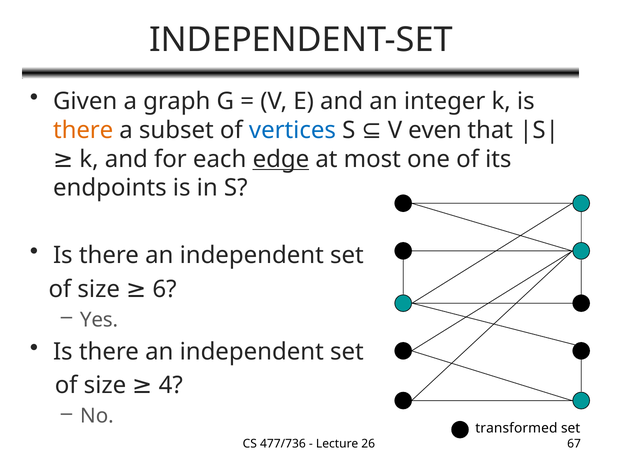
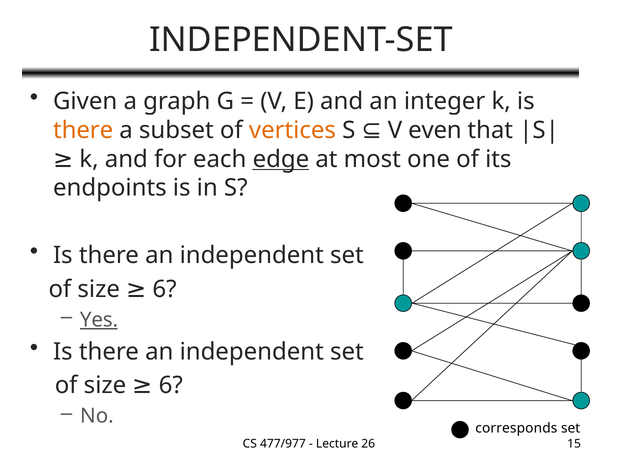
vertices colour: blue -> orange (292, 130)
Yes underline: none -> present (99, 320)
4: 4 -> 6 (171, 385)
transformed: transformed -> corresponds (516, 428)
477/736: 477/736 -> 477/977 (283, 444)
67: 67 -> 15 (574, 444)
